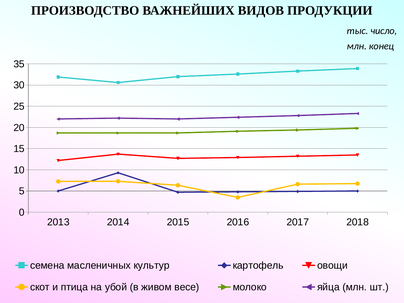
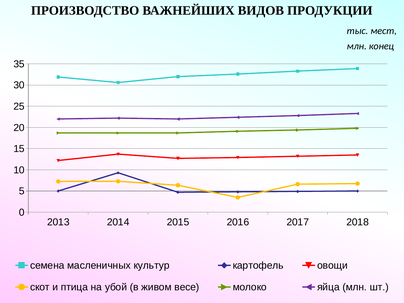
число: число -> мест (384, 31)
